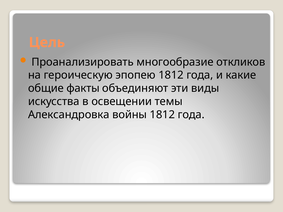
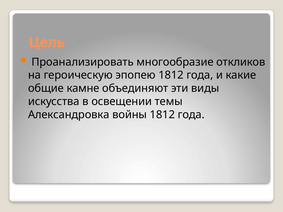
факты: факты -> камне (83, 88)
